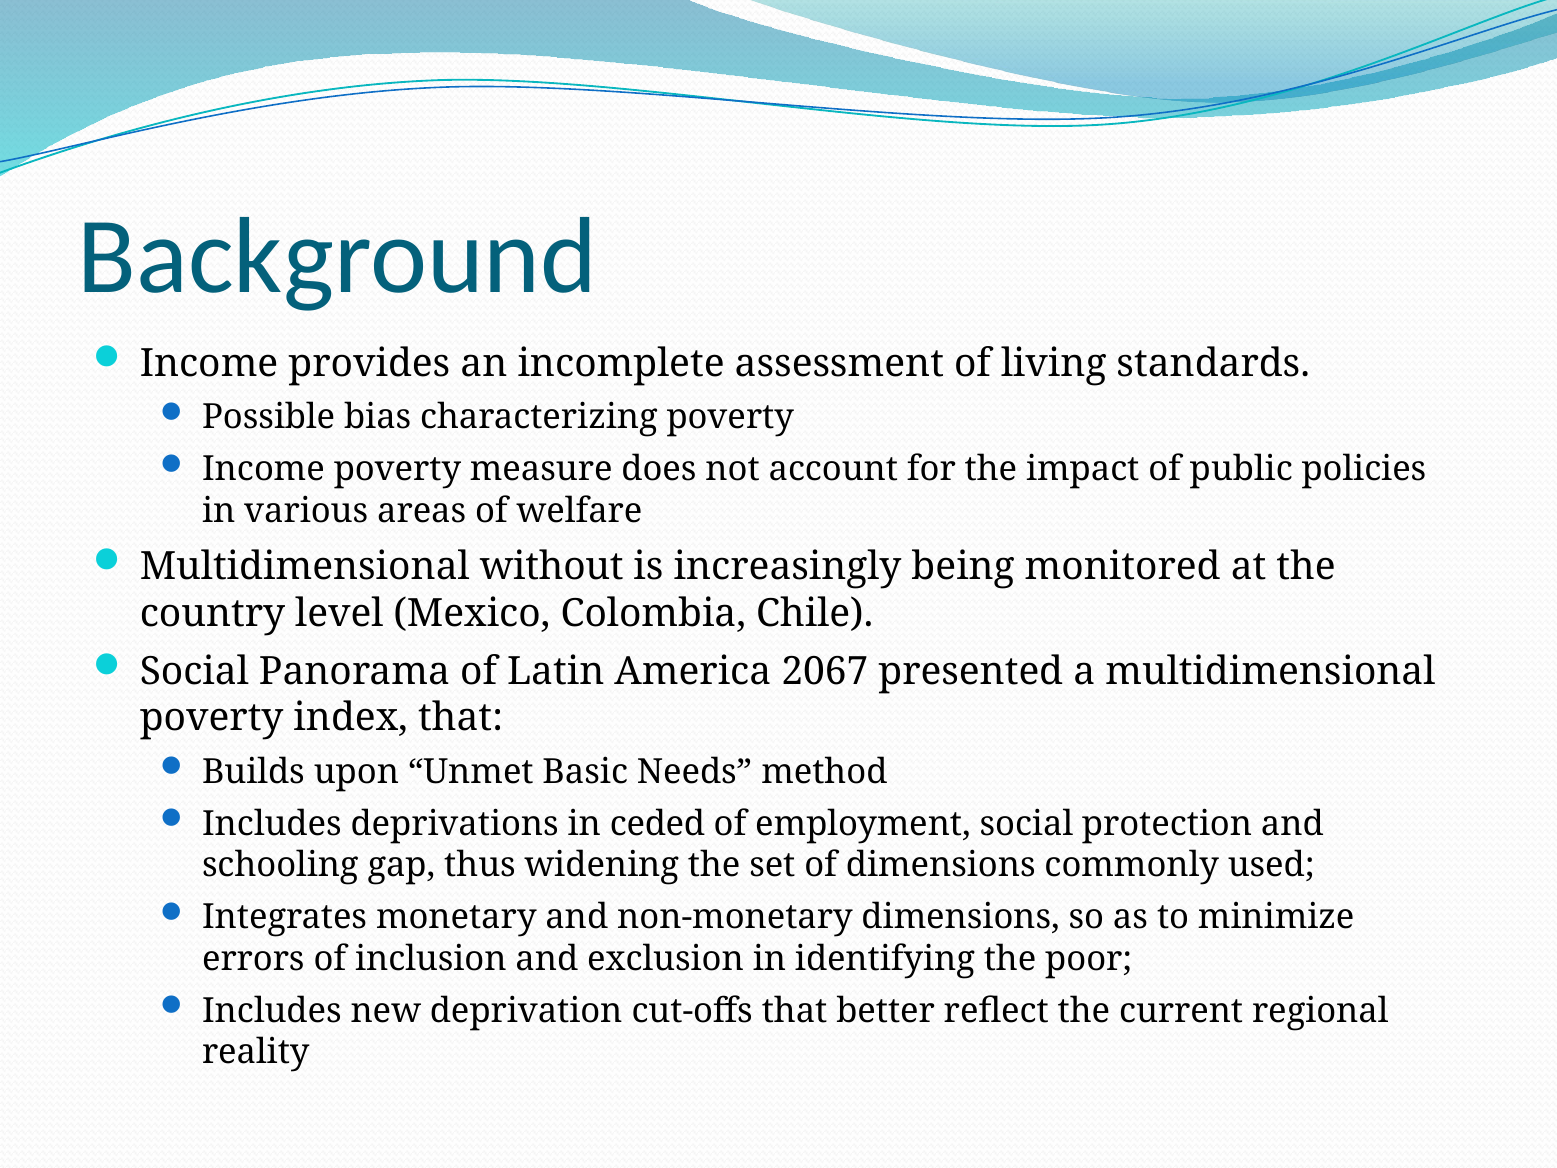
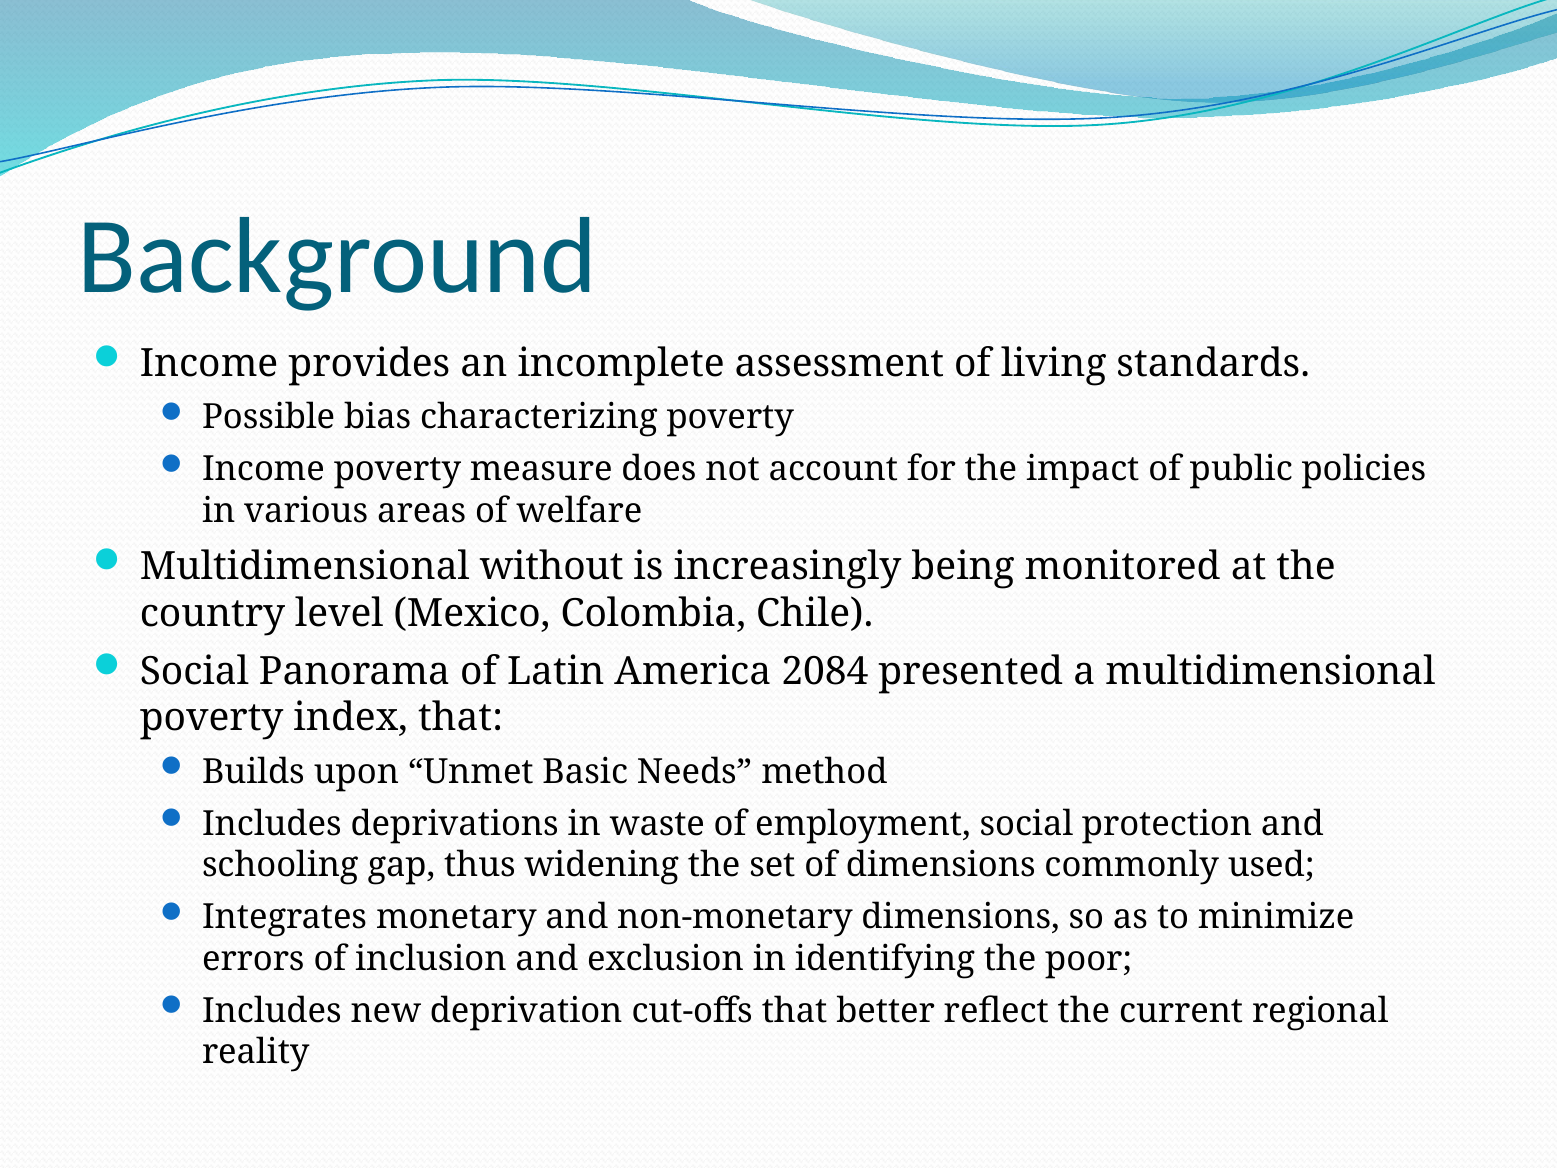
2067: 2067 -> 2084 (825, 671)
ceded: ceded -> waste (657, 824)
